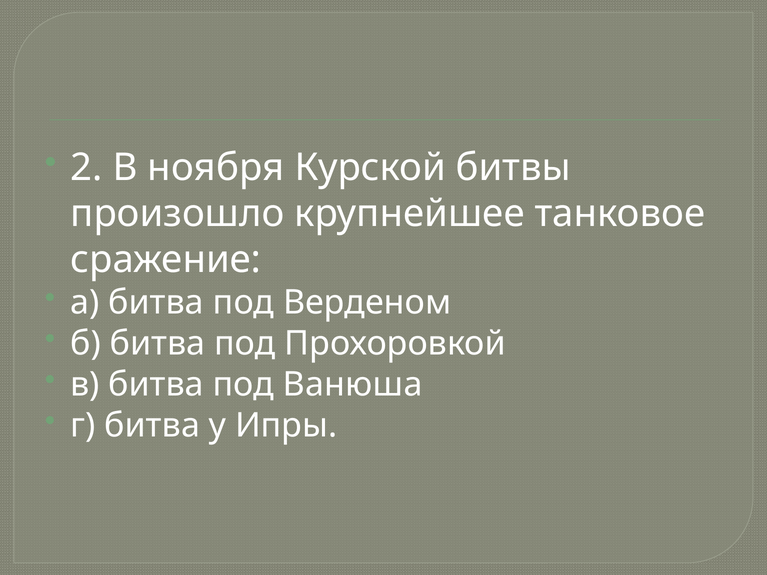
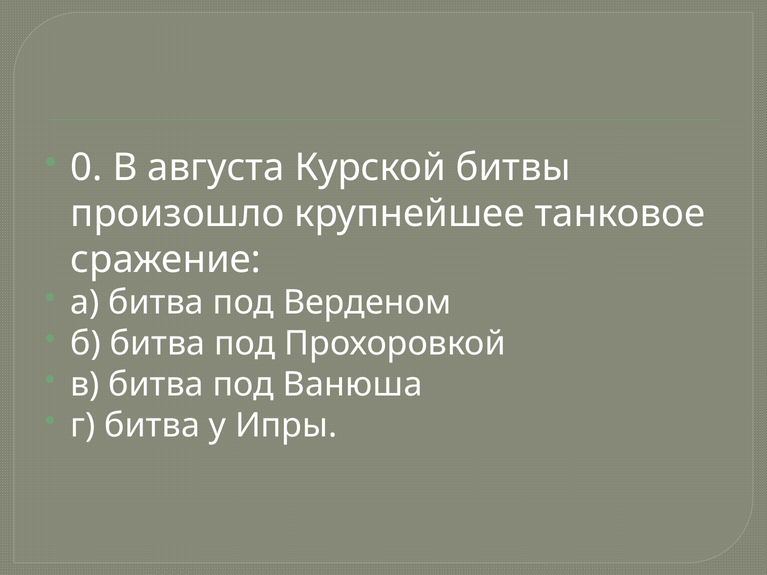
2: 2 -> 0 (86, 168)
ноября: ноября -> августа (216, 168)
